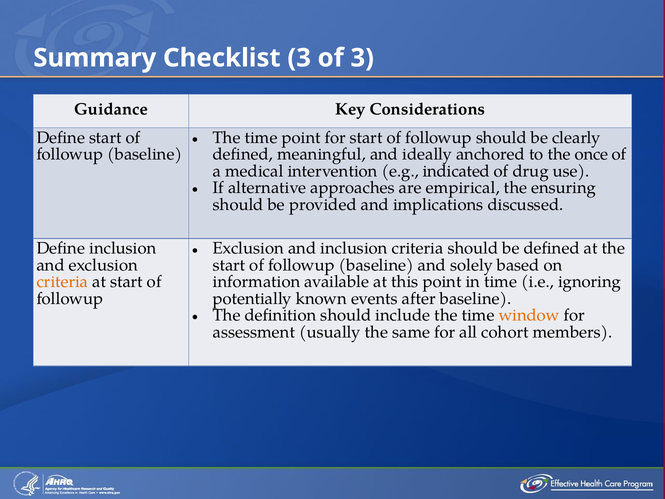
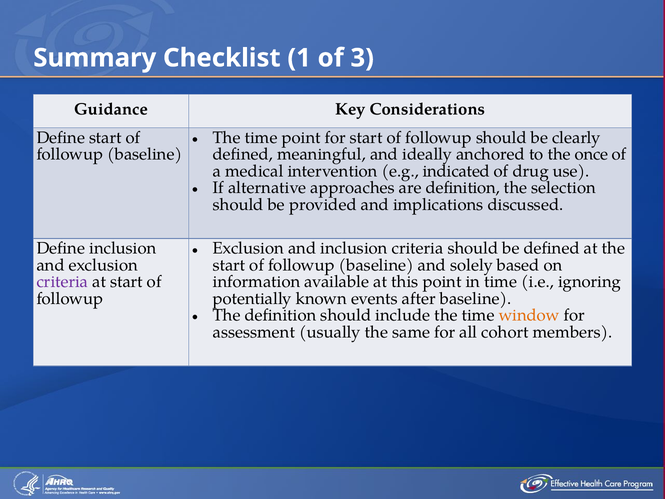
Checklist 3: 3 -> 1 (299, 58)
are empirical: empirical -> definition (463, 188)
ensuring: ensuring -> selection (564, 188)
criteria colour: orange -> purple (62, 282)
